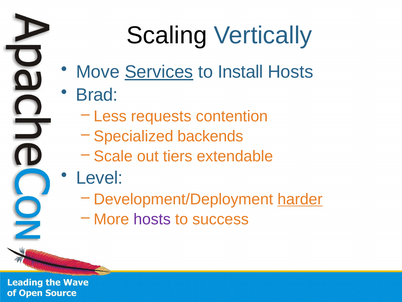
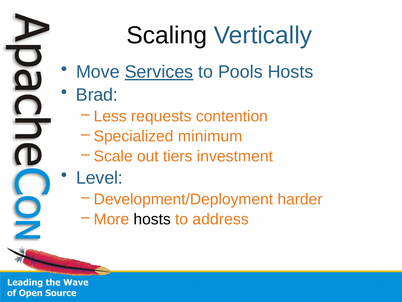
Install: Install -> Pools (240, 72)
backends: backends -> minimum (210, 136)
extendable: extendable -> investment (235, 156)
harder underline: present -> none (300, 199)
hosts colour: purple -> black (152, 219)
success: success -> address (221, 219)
